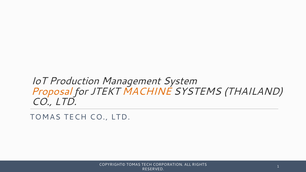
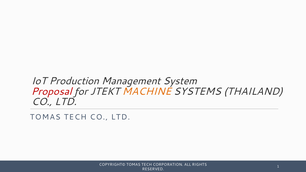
Proposal colour: orange -> red (52, 92)
